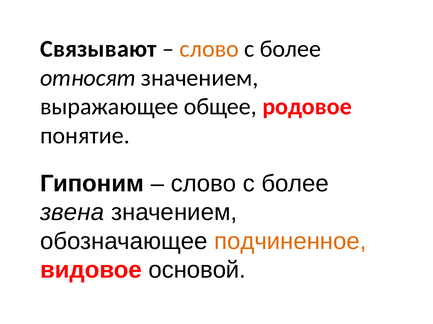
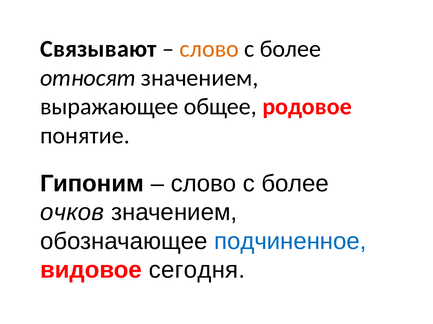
звена: звена -> очков (72, 213)
подчиненное colour: orange -> blue (290, 242)
основой: основой -> сегодня (197, 271)
